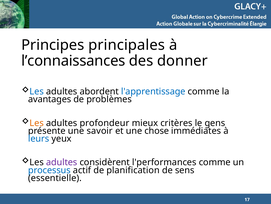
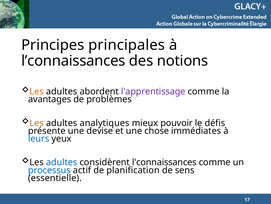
donner: donner -> notions (183, 61)
Les colour: blue -> orange (37, 91)
l'apprentissage colour: blue -> purple (153, 91)
profondeur: profondeur -> analytiques (105, 123)
critères: critères -> pouvoir (177, 123)
gens: gens -> défis (215, 123)
savoir: savoir -> devise (100, 130)
adultes colour: purple -> blue (62, 162)
l'performances: l'performances -> l'connaissances (164, 162)
